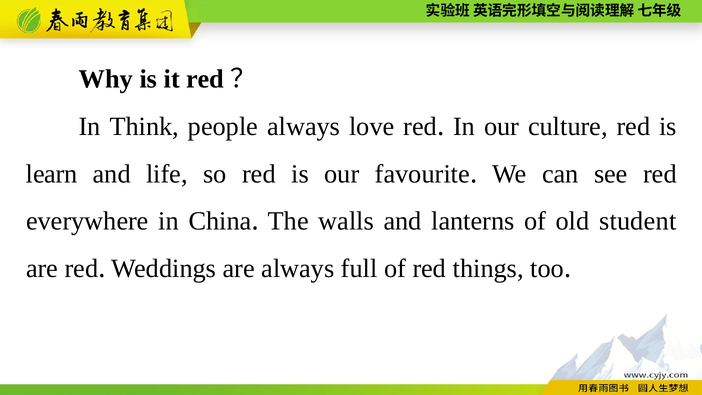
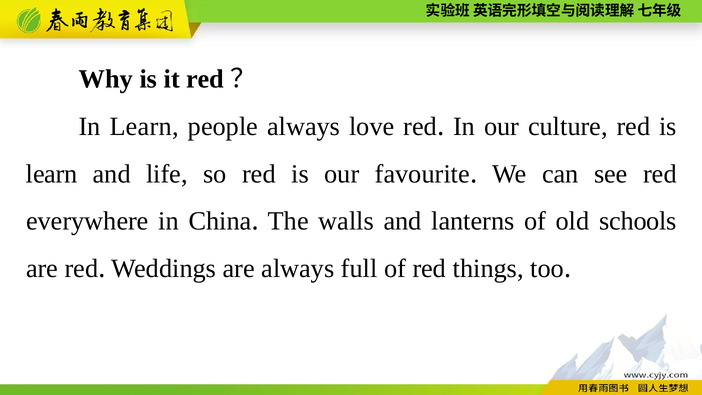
In Think: Think -> Learn (144, 126)
student: student -> schools (638, 221)
